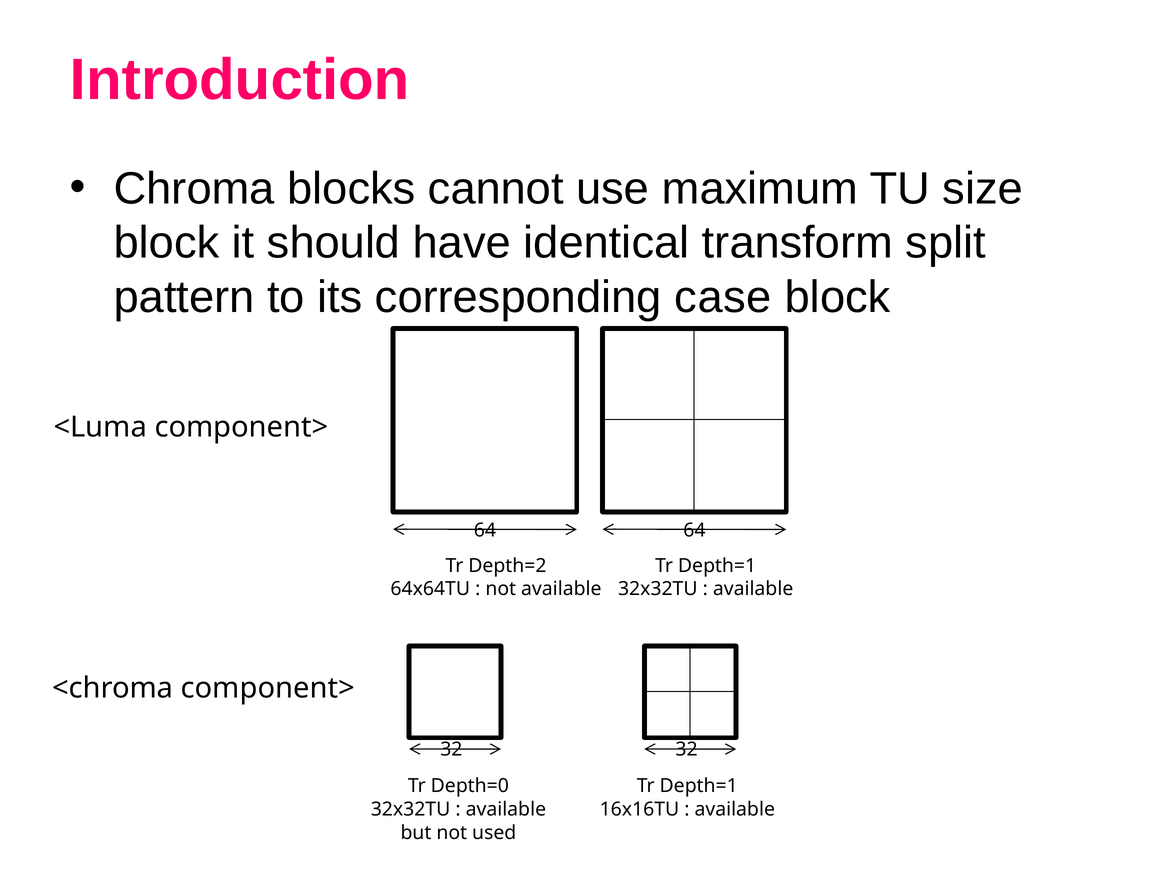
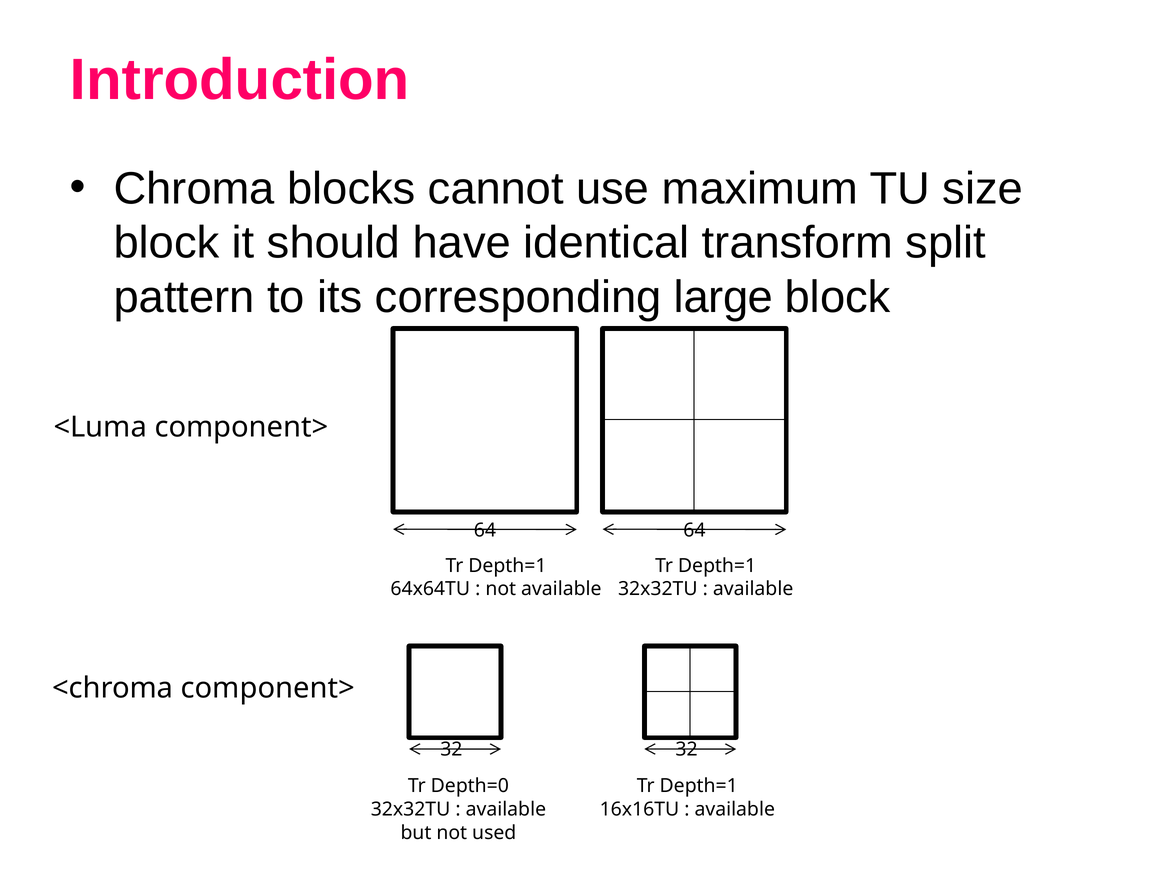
case: case -> large (723, 297)
Depth=2: Depth=2 -> Depth=1 (507, 566)
